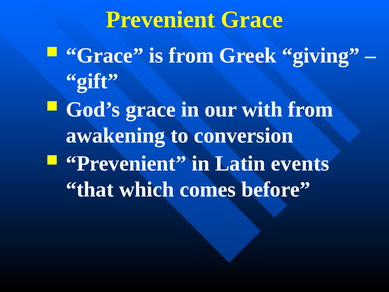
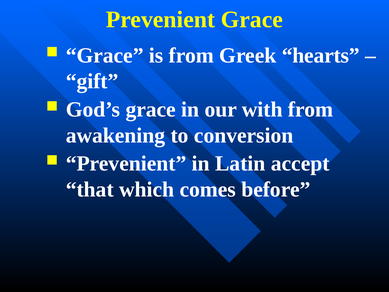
giving: giving -> hearts (321, 55)
events: events -> accept (300, 163)
